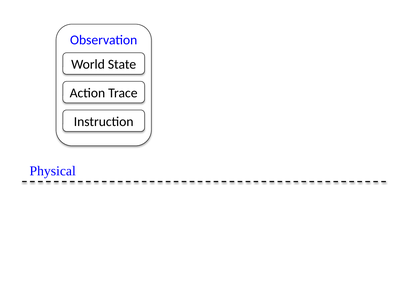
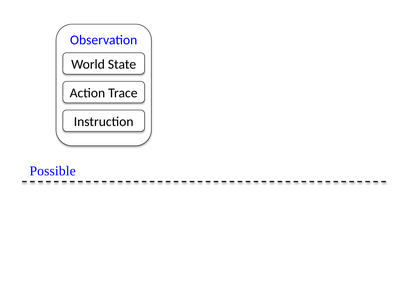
Physical: Physical -> Possible (53, 171)
